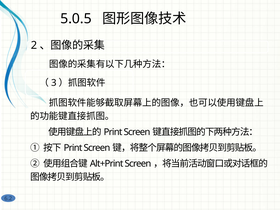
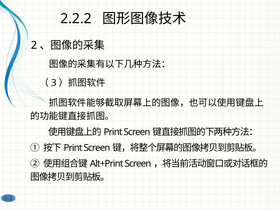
5.0.5: 5.0.5 -> 2.2.2 (76, 19)
